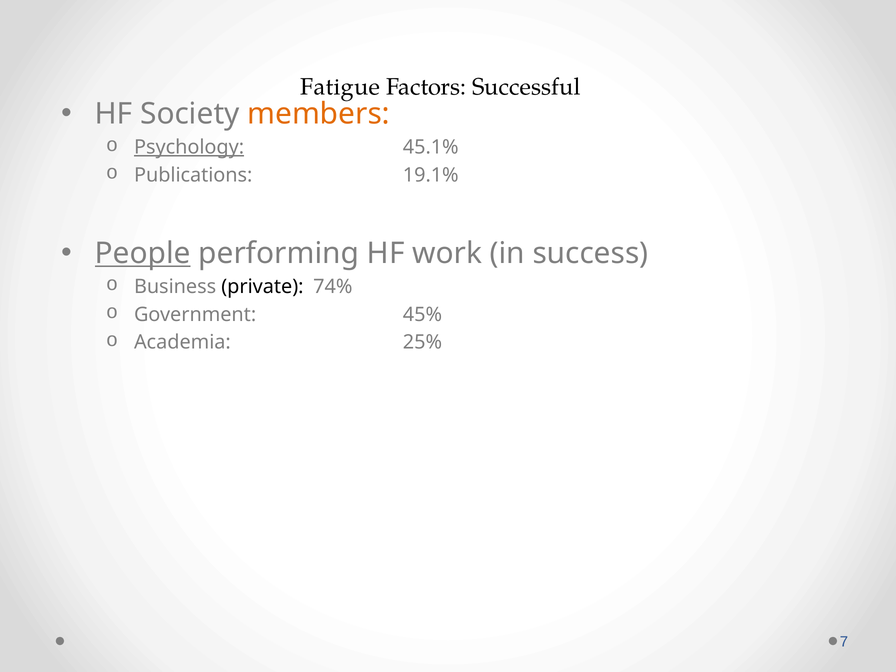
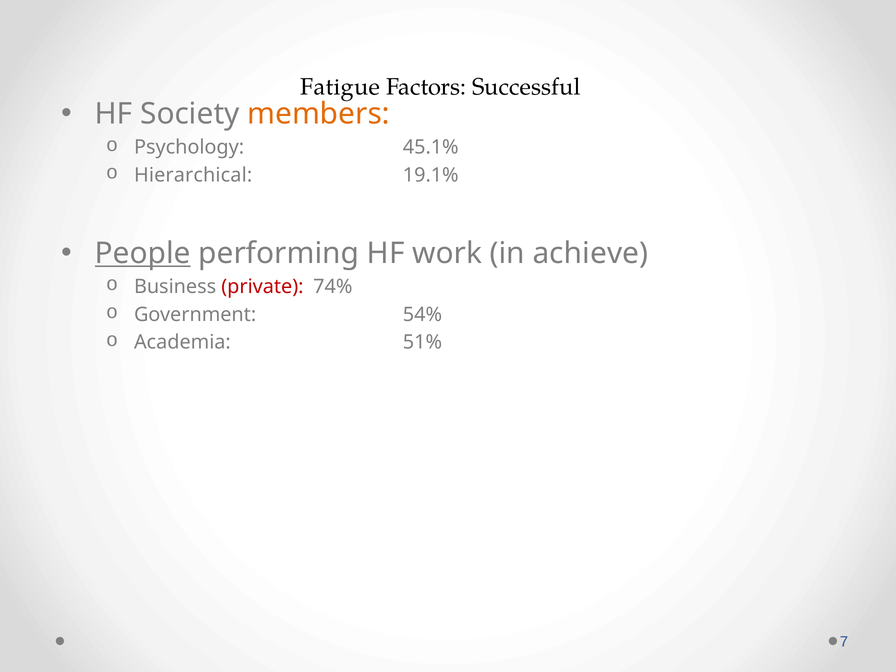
Psychology underline: present -> none (189, 147)
Publications: Publications -> Hierarchical (193, 175)
success: success -> achieve (590, 253)
private colour: black -> red (262, 287)
45%: 45% -> 54% (422, 314)
25%: 25% -> 51% (422, 342)
